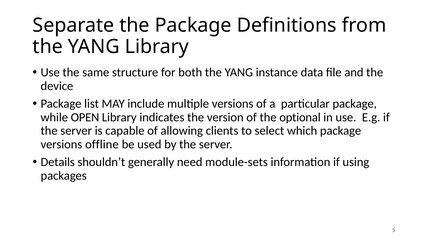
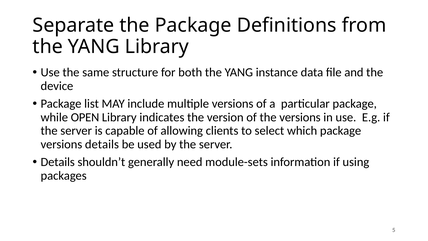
the optional: optional -> versions (300, 117)
versions offline: offline -> details (102, 144)
